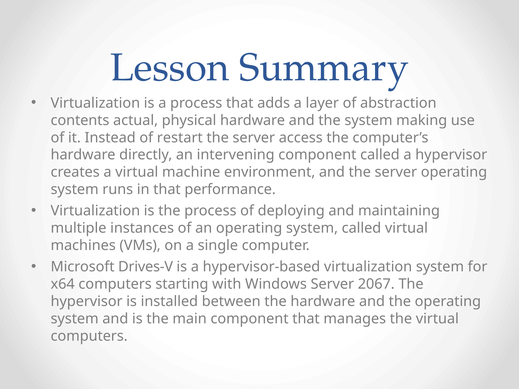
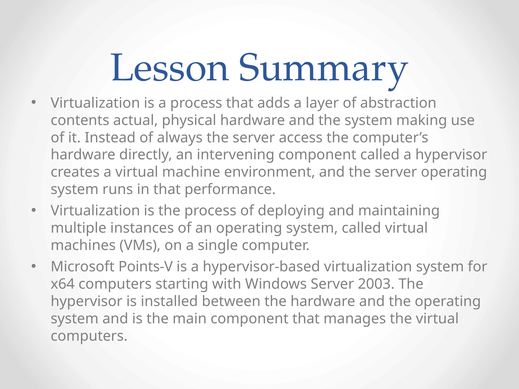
restart: restart -> always (180, 138)
Drives-V: Drives-V -> Points-V (146, 267)
2067: 2067 -> 2003 (376, 284)
